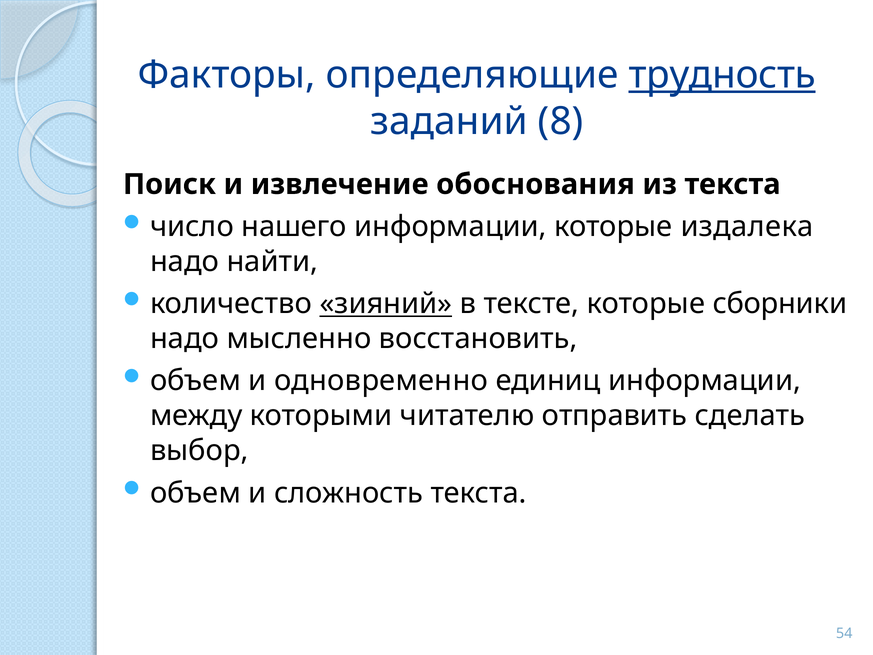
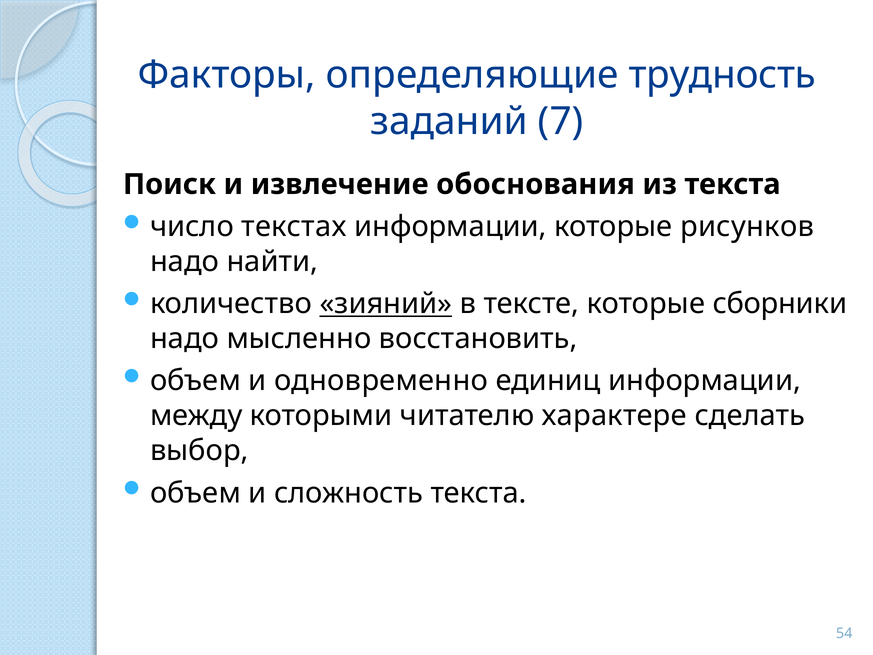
трудность underline: present -> none (722, 75)
8: 8 -> 7 (561, 121)
нашего: нашего -> текстах (294, 226)
издалека: издалека -> рисунков (747, 226)
отправить: отправить -> характере (614, 416)
